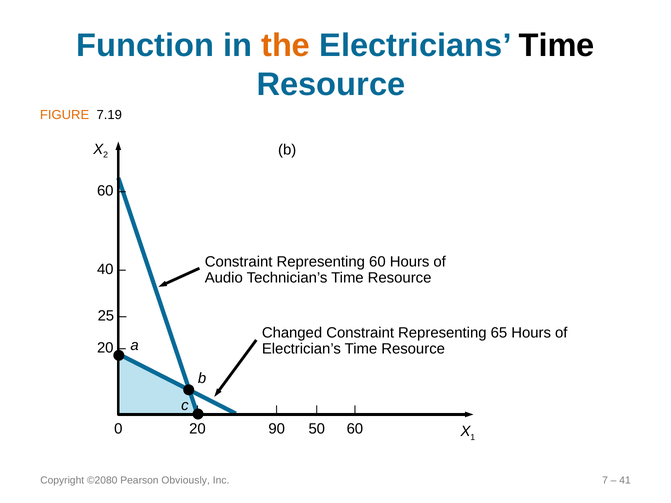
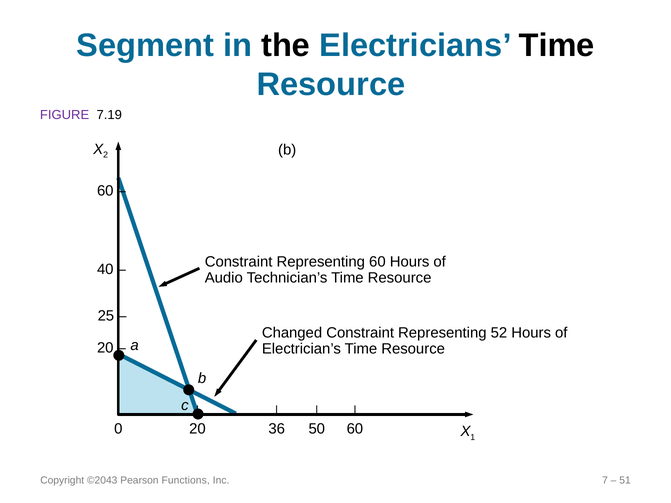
Function: Function -> Segment (145, 45)
the colour: orange -> black (286, 45)
FIGURE colour: orange -> purple (65, 115)
65: 65 -> 52 (499, 333)
90: 90 -> 36 (277, 429)
©2080: ©2080 -> ©2043 (102, 481)
Obviously: Obviously -> Functions (186, 481)
41: 41 -> 51 (625, 481)
